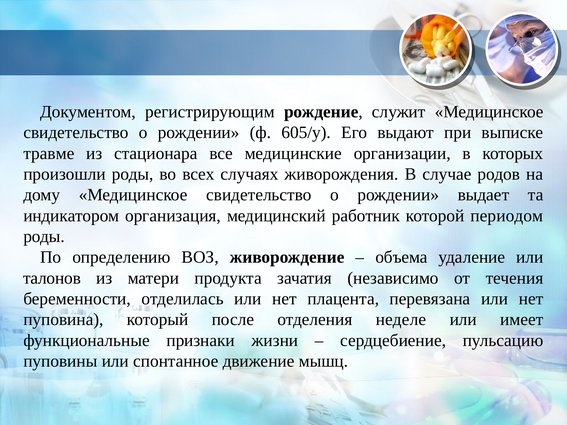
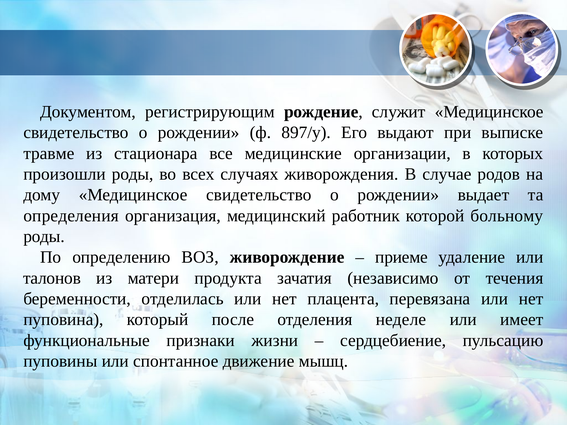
605/у: 605/у -> 897/у (306, 133)
индикатором: индикатором -> определения (71, 216)
периодом: периодом -> больному (507, 216)
объема: объема -> приеме (402, 257)
